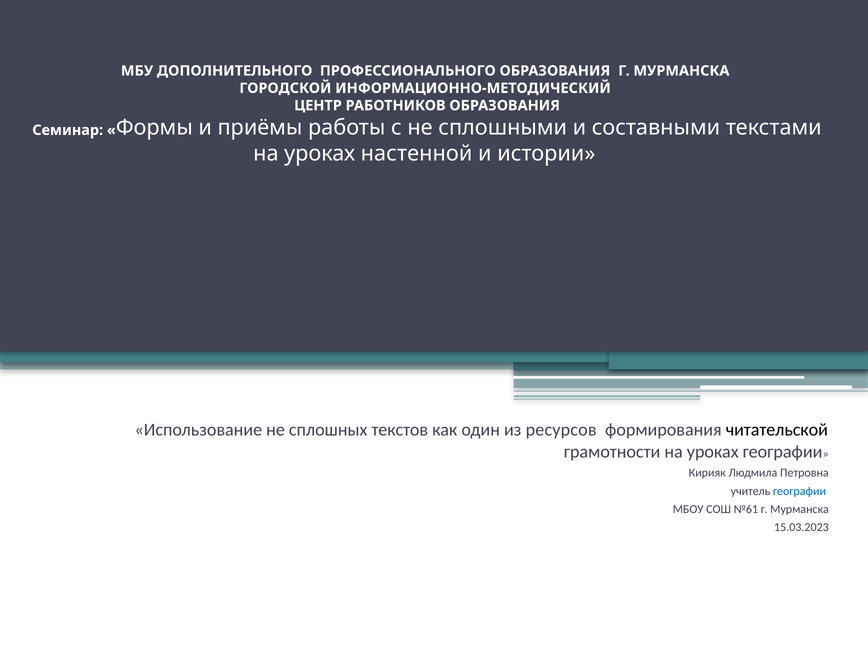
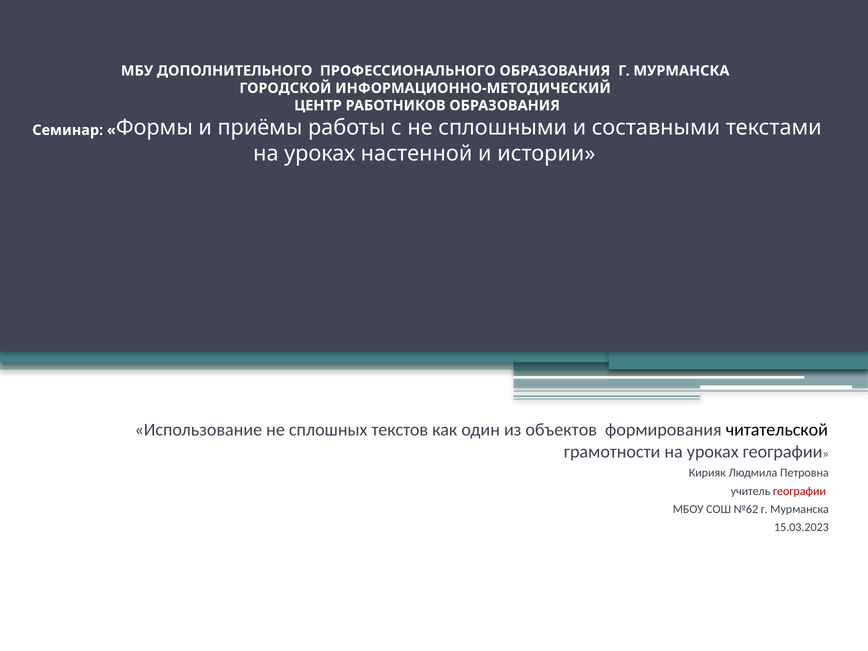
ресурсов: ресурсов -> объектов (561, 430)
географии colour: blue -> red (799, 491)
№61: №61 -> №62 (746, 509)
